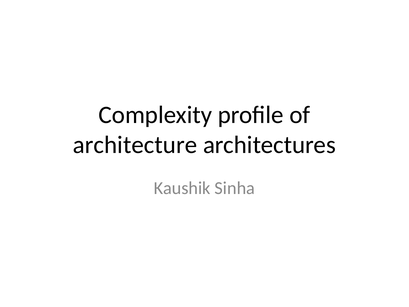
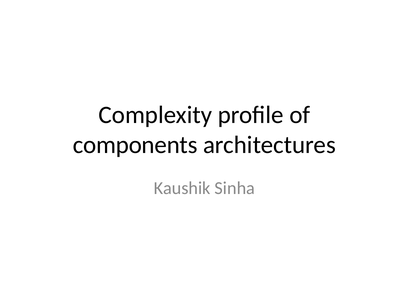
architecture: architecture -> components (135, 145)
